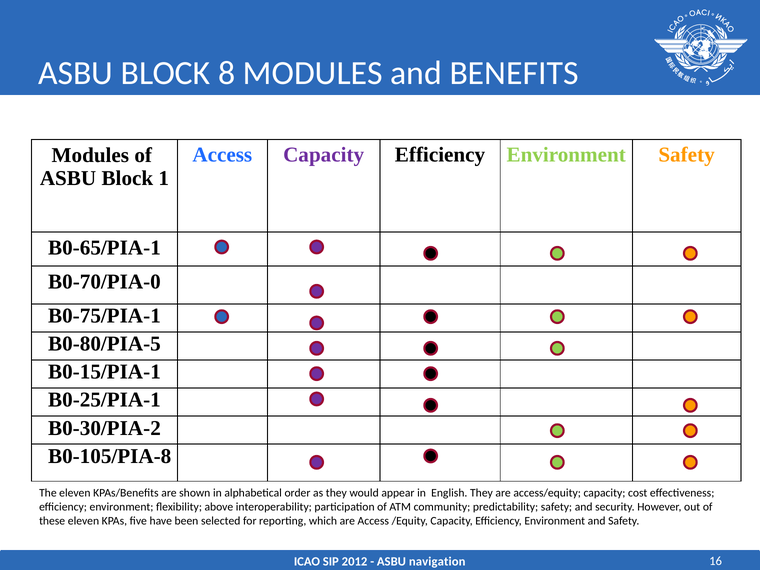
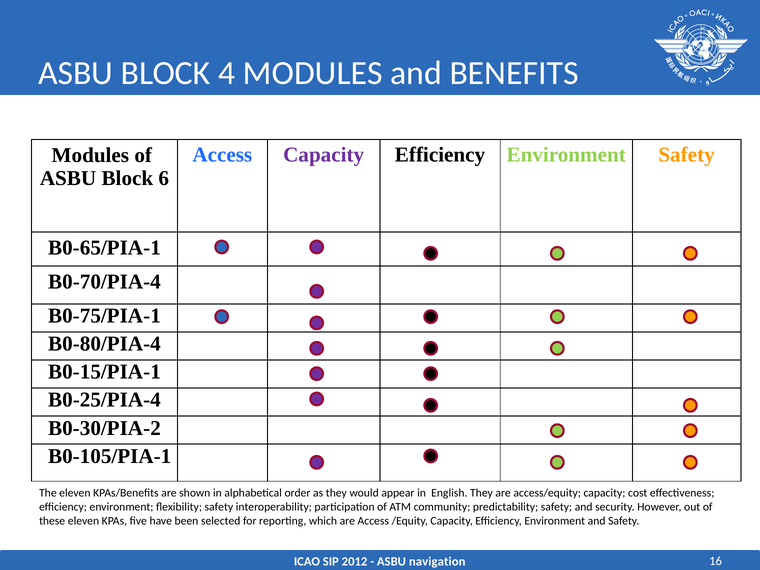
8: 8 -> 4 (227, 73)
1: 1 -> 6 (164, 178)
B0-70/PIA-0: B0-70/PIA-0 -> B0-70/PIA-4 (104, 282)
B0-80/PIA-5: B0-80/PIA-5 -> B0-80/PIA-4 (104, 344)
B0-25/PIA-1: B0-25/PIA-1 -> B0-25/PIA-4 (104, 400)
B0-105/PIA-8: B0-105/PIA-8 -> B0-105/PIA-1 (110, 456)
flexibility above: above -> safety (219, 507)
